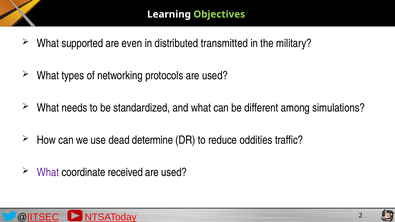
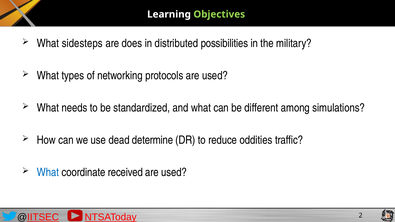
supported: supported -> sidesteps (82, 43)
even: even -> does (132, 43)
transmitted: transmitted -> possibilities (224, 43)
What colour: purple -> blue (48, 172)
